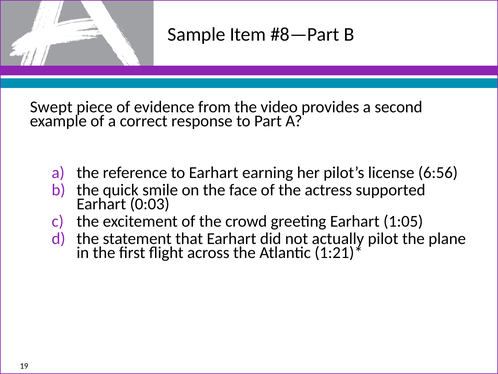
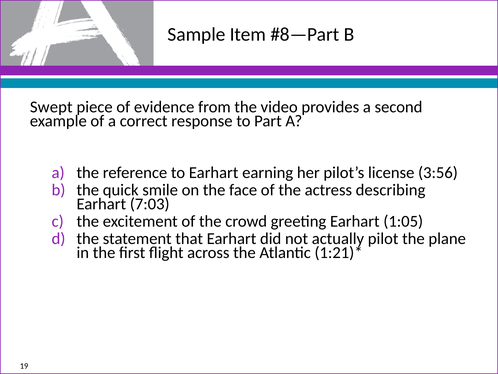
6:56: 6:56 -> 3:56 (438, 173)
supported: supported -> describing (391, 190)
0:03: 0:03 -> 7:03 (150, 204)
